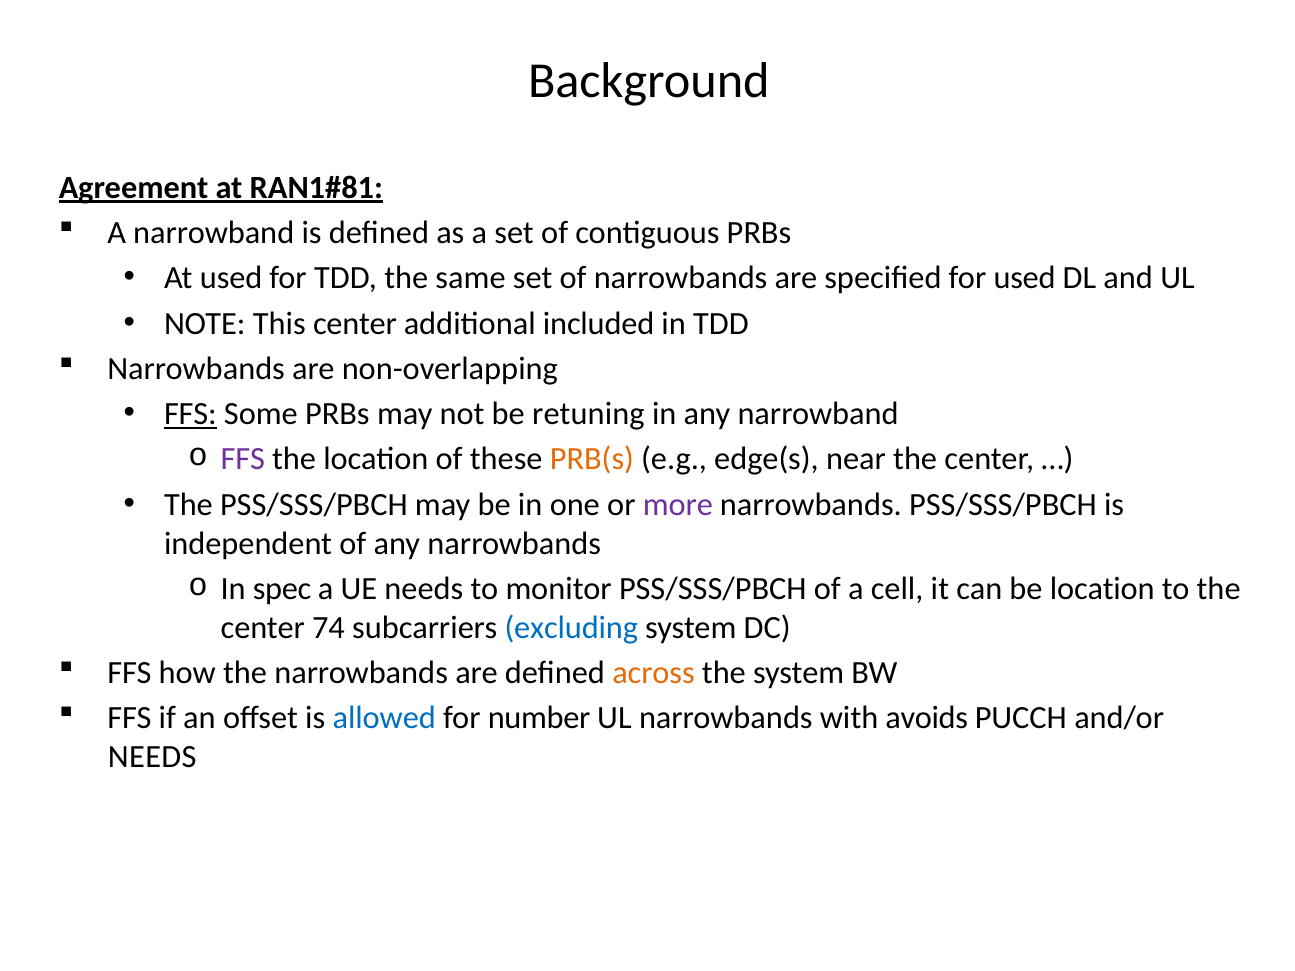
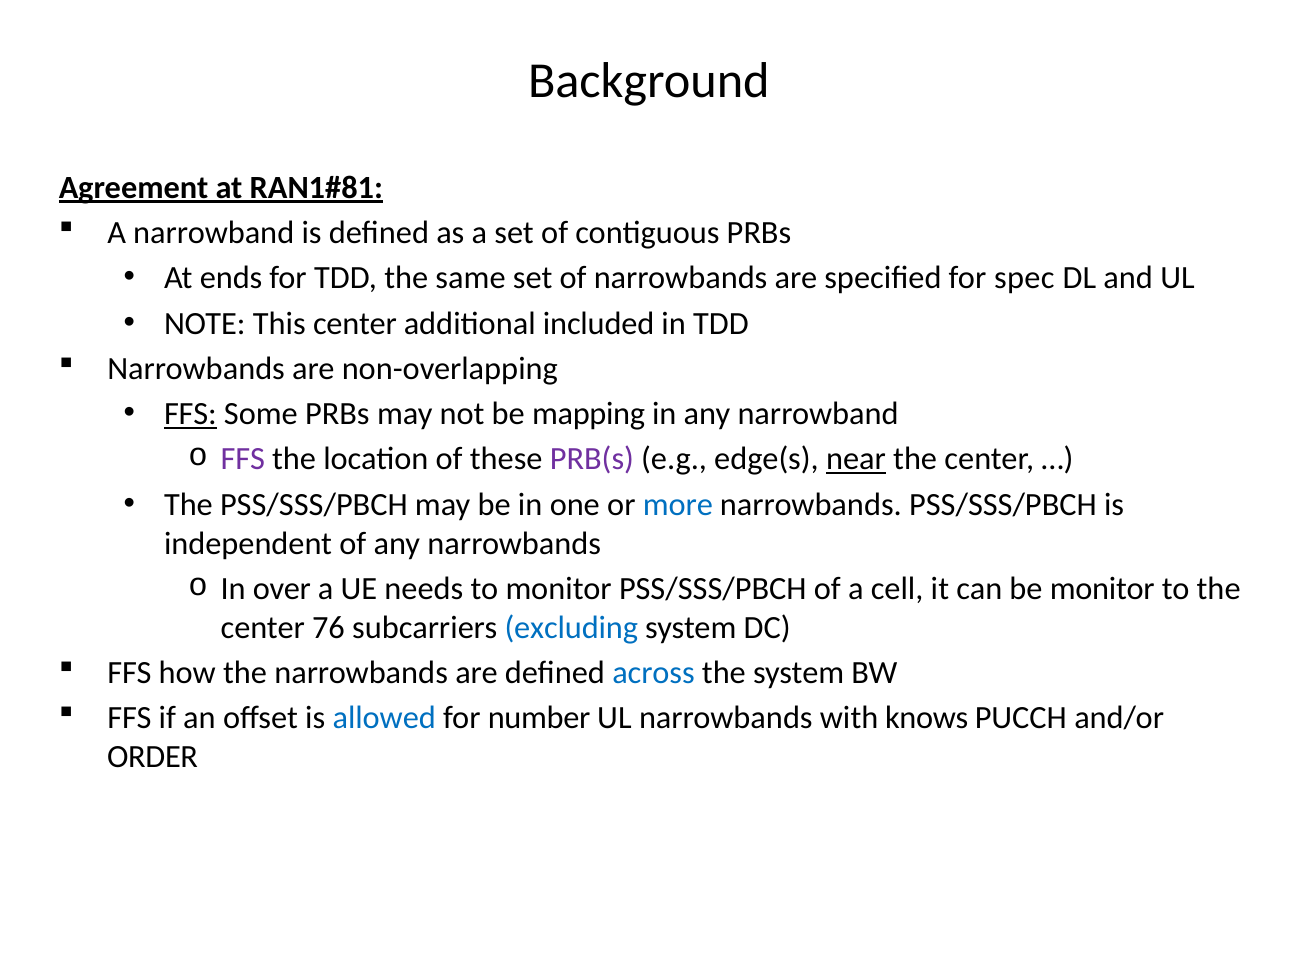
At used: used -> ends (231, 278)
for used: used -> spec (1024, 278)
retuning: retuning -> mapping (589, 414)
PRB(s colour: orange -> purple (592, 459)
near underline: none -> present (856, 459)
more colour: purple -> blue (678, 505)
spec: spec -> over (282, 589)
be location: location -> monitor (1102, 589)
74: 74 -> 76 (328, 628)
across colour: orange -> blue (653, 673)
avoids: avoids -> knows (927, 718)
NEEDS: NEEDS -> ORDER (153, 757)
